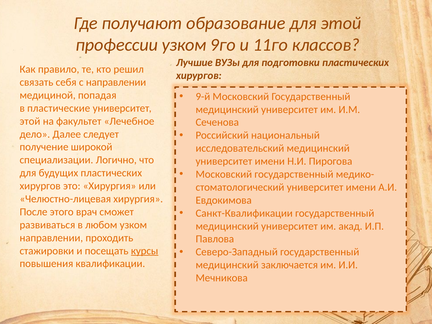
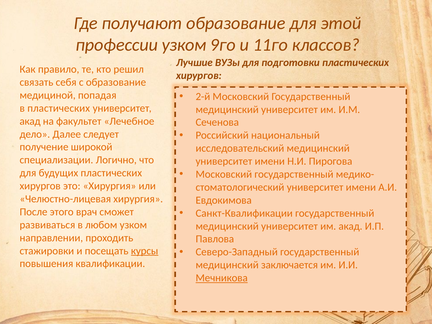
с направлении: направлении -> образование (116, 82)
9-й: 9-й -> 2-й (203, 97)
в пластические: пластические -> пластических (59, 108)
этой: этой -> акад (30, 121)
Мечникова underline: none -> present (222, 278)
